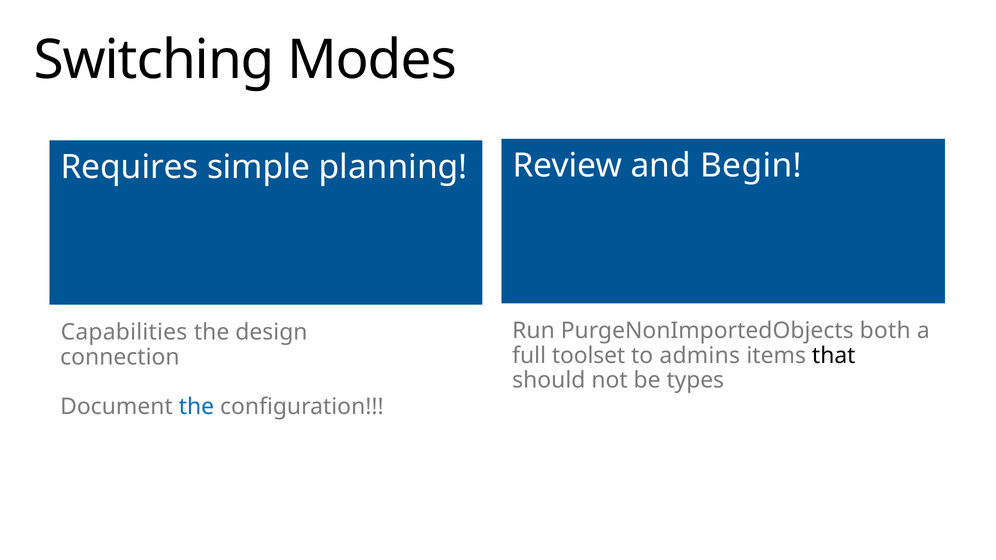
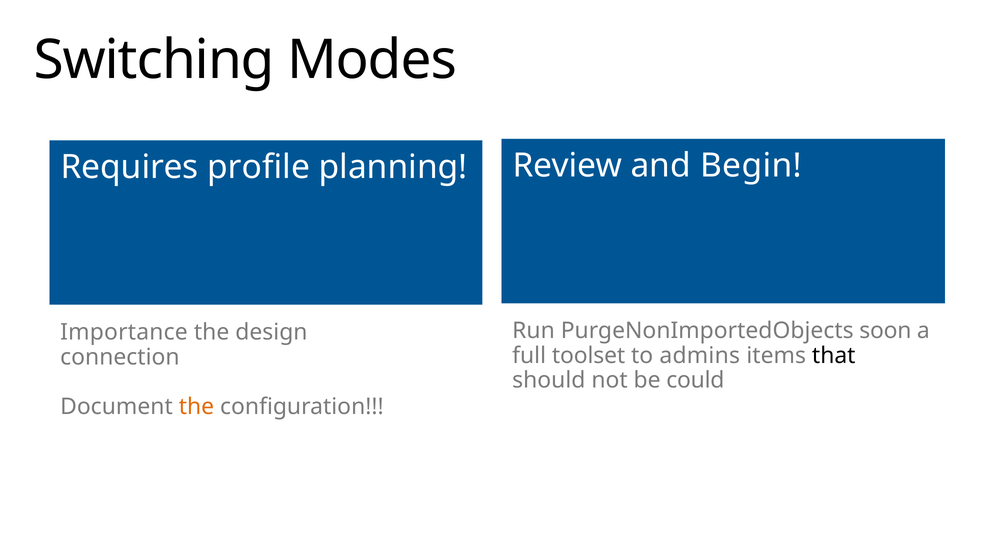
simple: simple -> profile (259, 167)
both: both -> soon (885, 331)
Capabilities: Capabilities -> Importance (124, 332)
types: types -> could (695, 380)
the colour: blue -> orange (196, 407)
